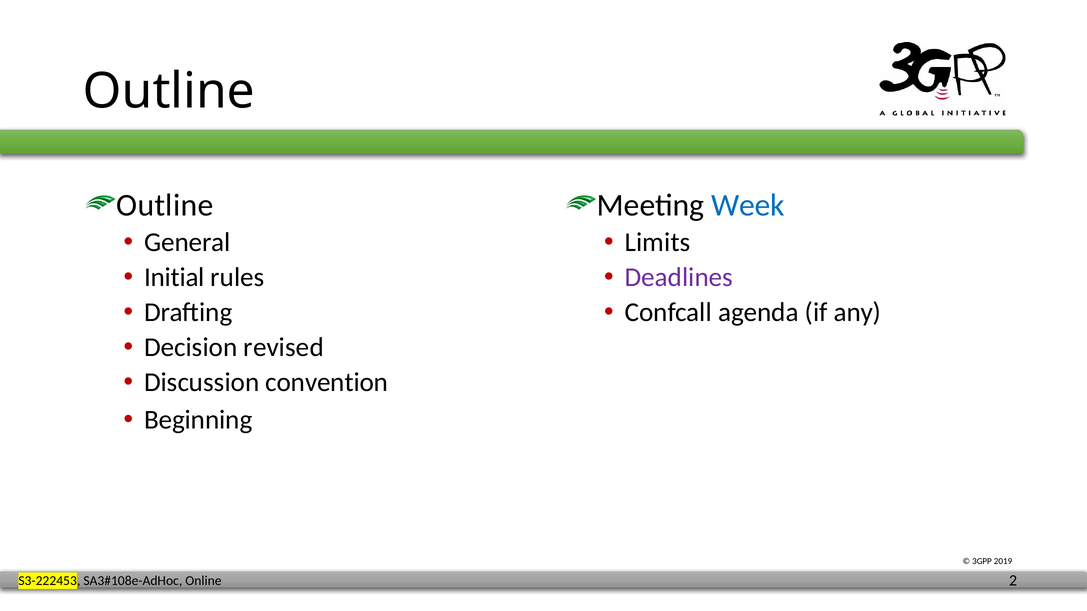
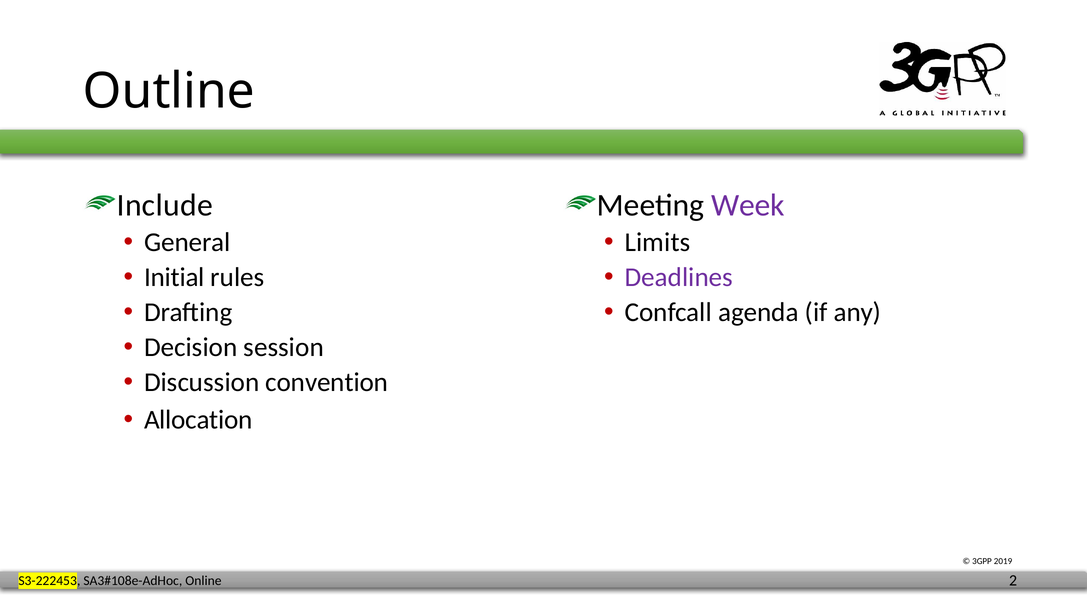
Outline: Outline -> Include (165, 205)
Week colour: blue -> purple (748, 205)
revised: revised -> session (284, 348)
Beginning: Beginning -> Allocation (198, 420)
